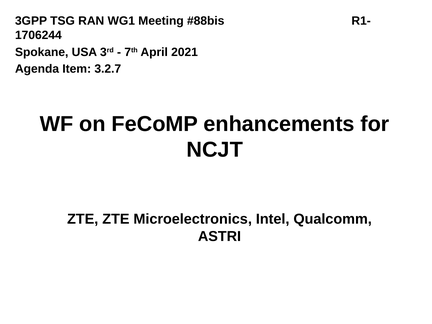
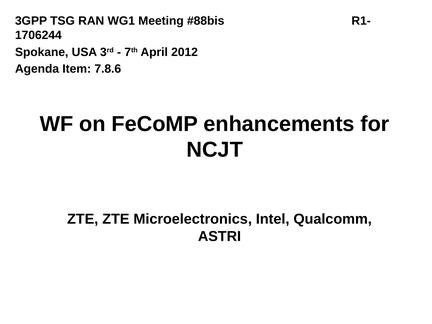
2021: 2021 -> 2012 (185, 52)
3.2.7: 3.2.7 -> 7.8.6 (108, 69)
